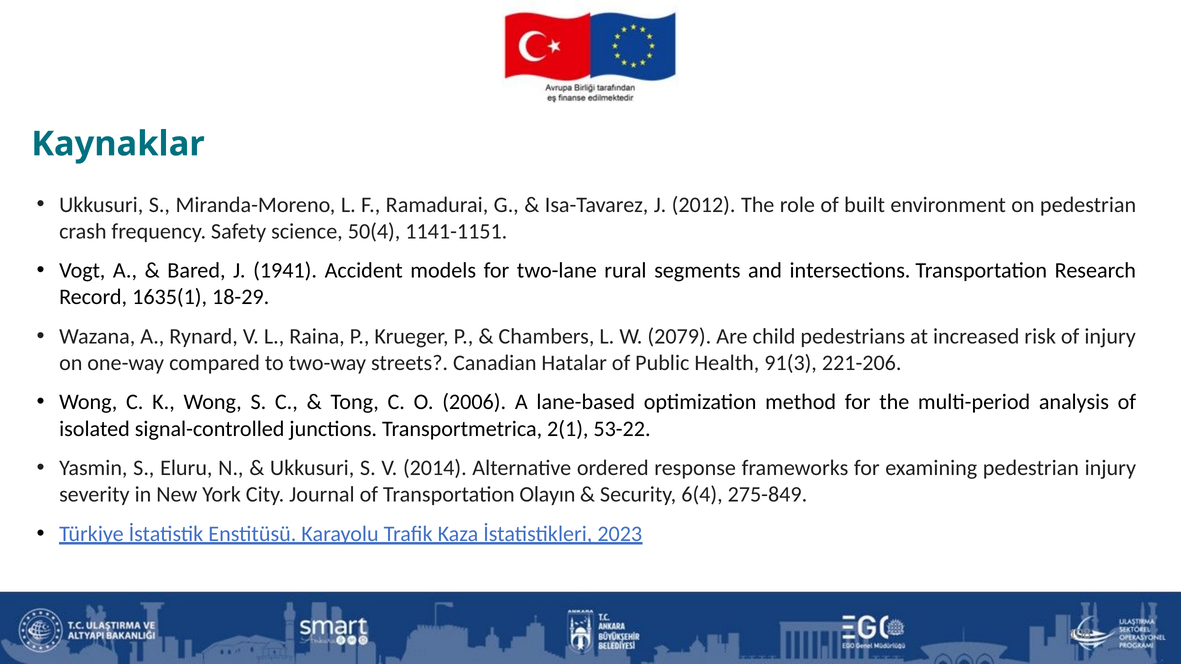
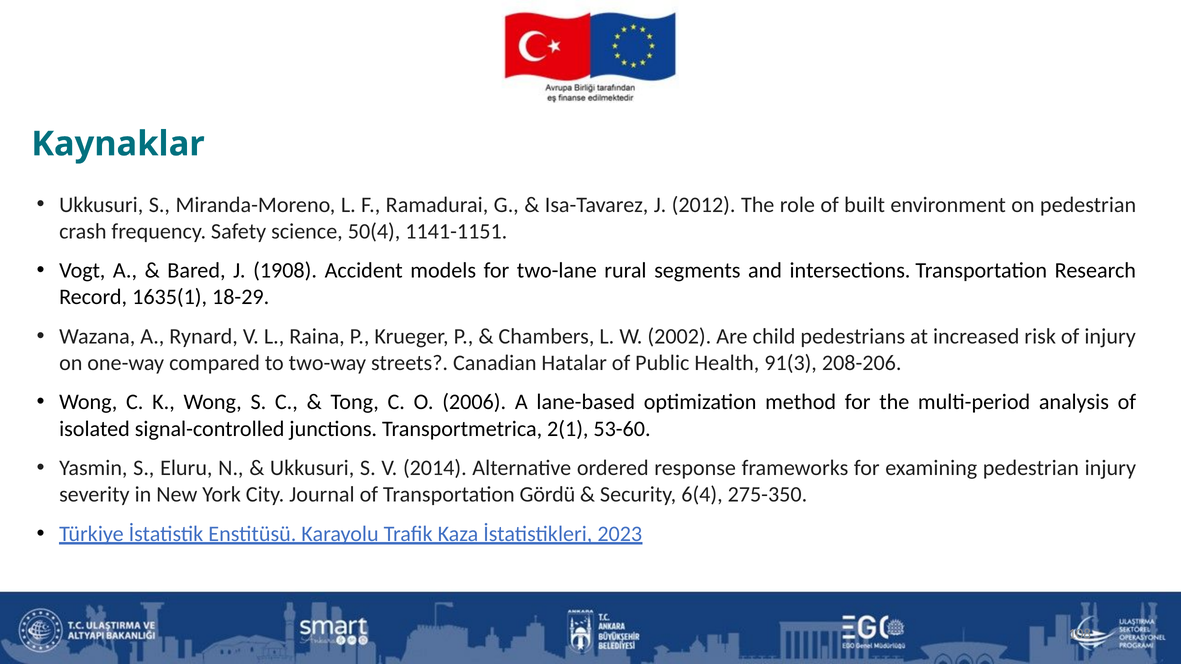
1941: 1941 -> 1908 (285, 271)
2079: 2079 -> 2002 (679, 337)
221-206: 221-206 -> 208-206 (862, 363)
53-22: 53-22 -> 53-60 (622, 429)
Olayın: Olayın -> Gördü (547, 495)
275-849: 275-849 -> 275-350 (767, 495)
